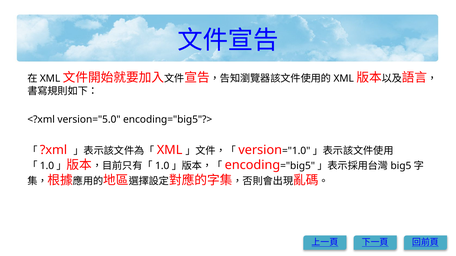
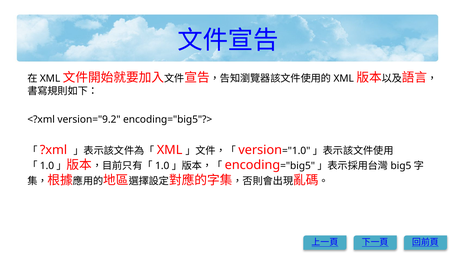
version="5.0: version="5.0 -> version="9.2 (89, 120)
